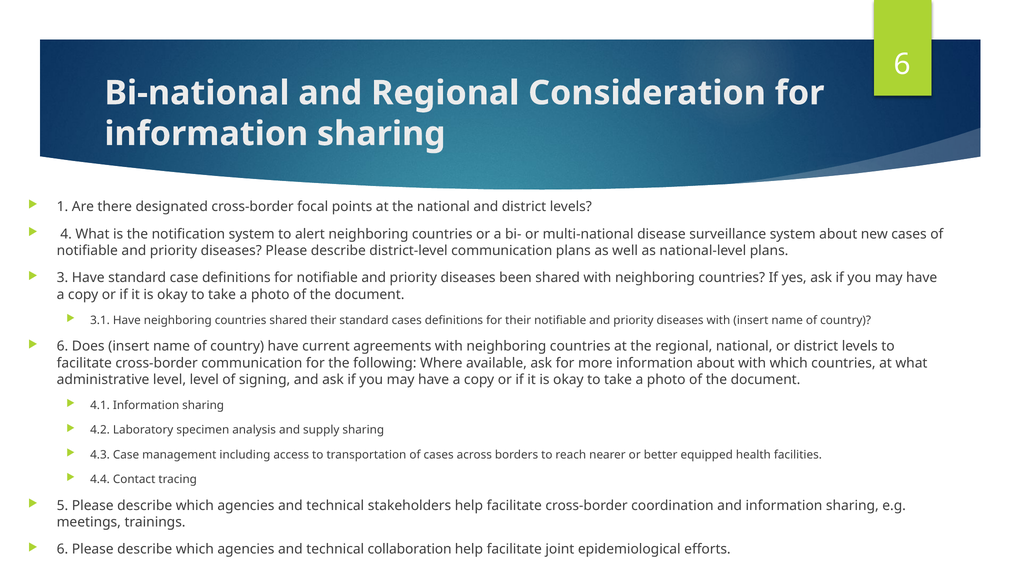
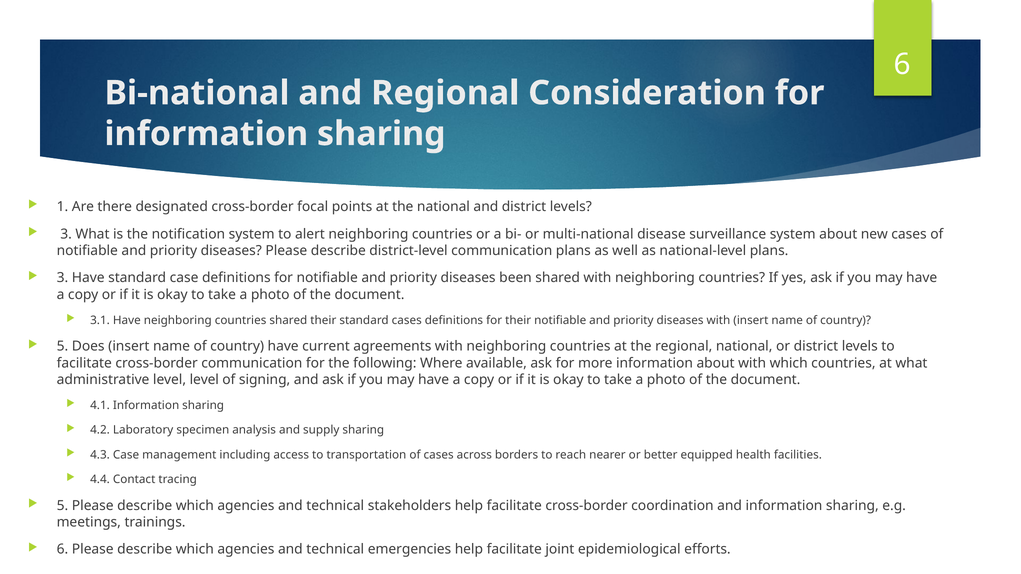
4: 4 -> 3 (66, 234)
6: 6 -> 5 (63, 347)
collaboration: collaboration -> emergencies (410, 550)
